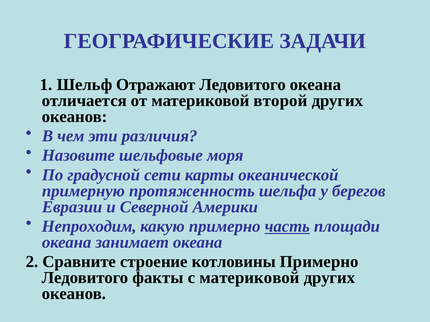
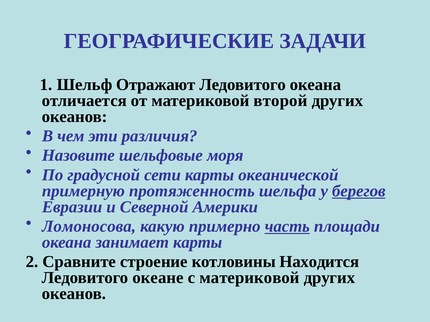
берегов underline: none -> present (359, 191)
Непроходим: Непроходим -> Ломоносова (89, 227)
занимает океана: океана -> карты (198, 243)
котловины Примерно: Примерно -> Находится (319, 262)
факты: факты -> океане (158, 278)
